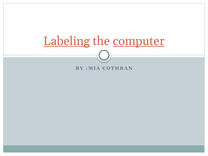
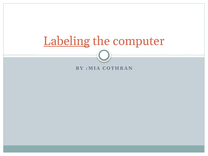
computer underline: present -> none (139, 41)
